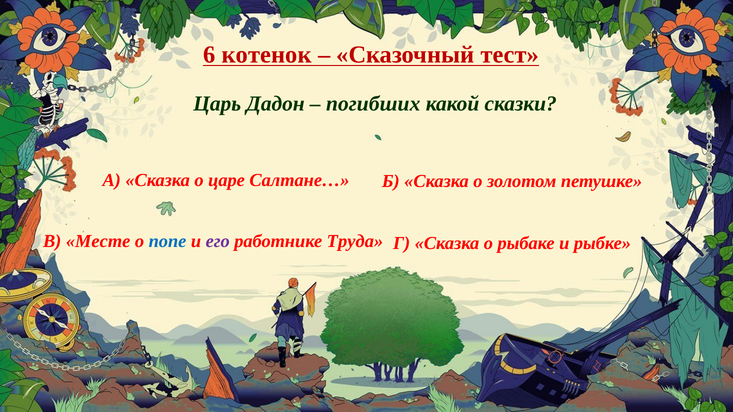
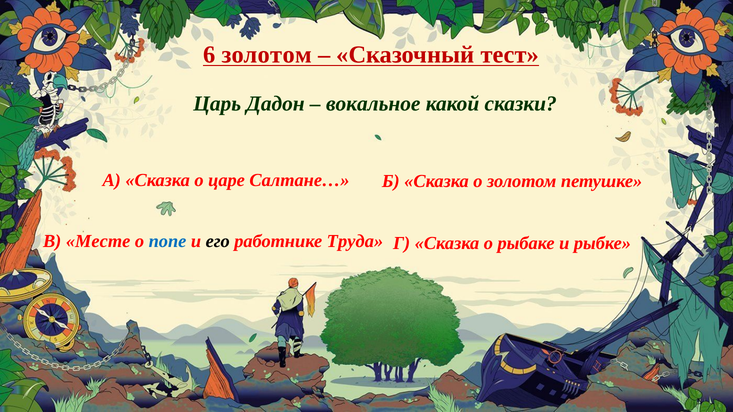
6 котенок: котенок -> золотом (267, 55)
погибших: погибших -> вокальное (373, 104)
его colour: purple -> black (218, 242)
